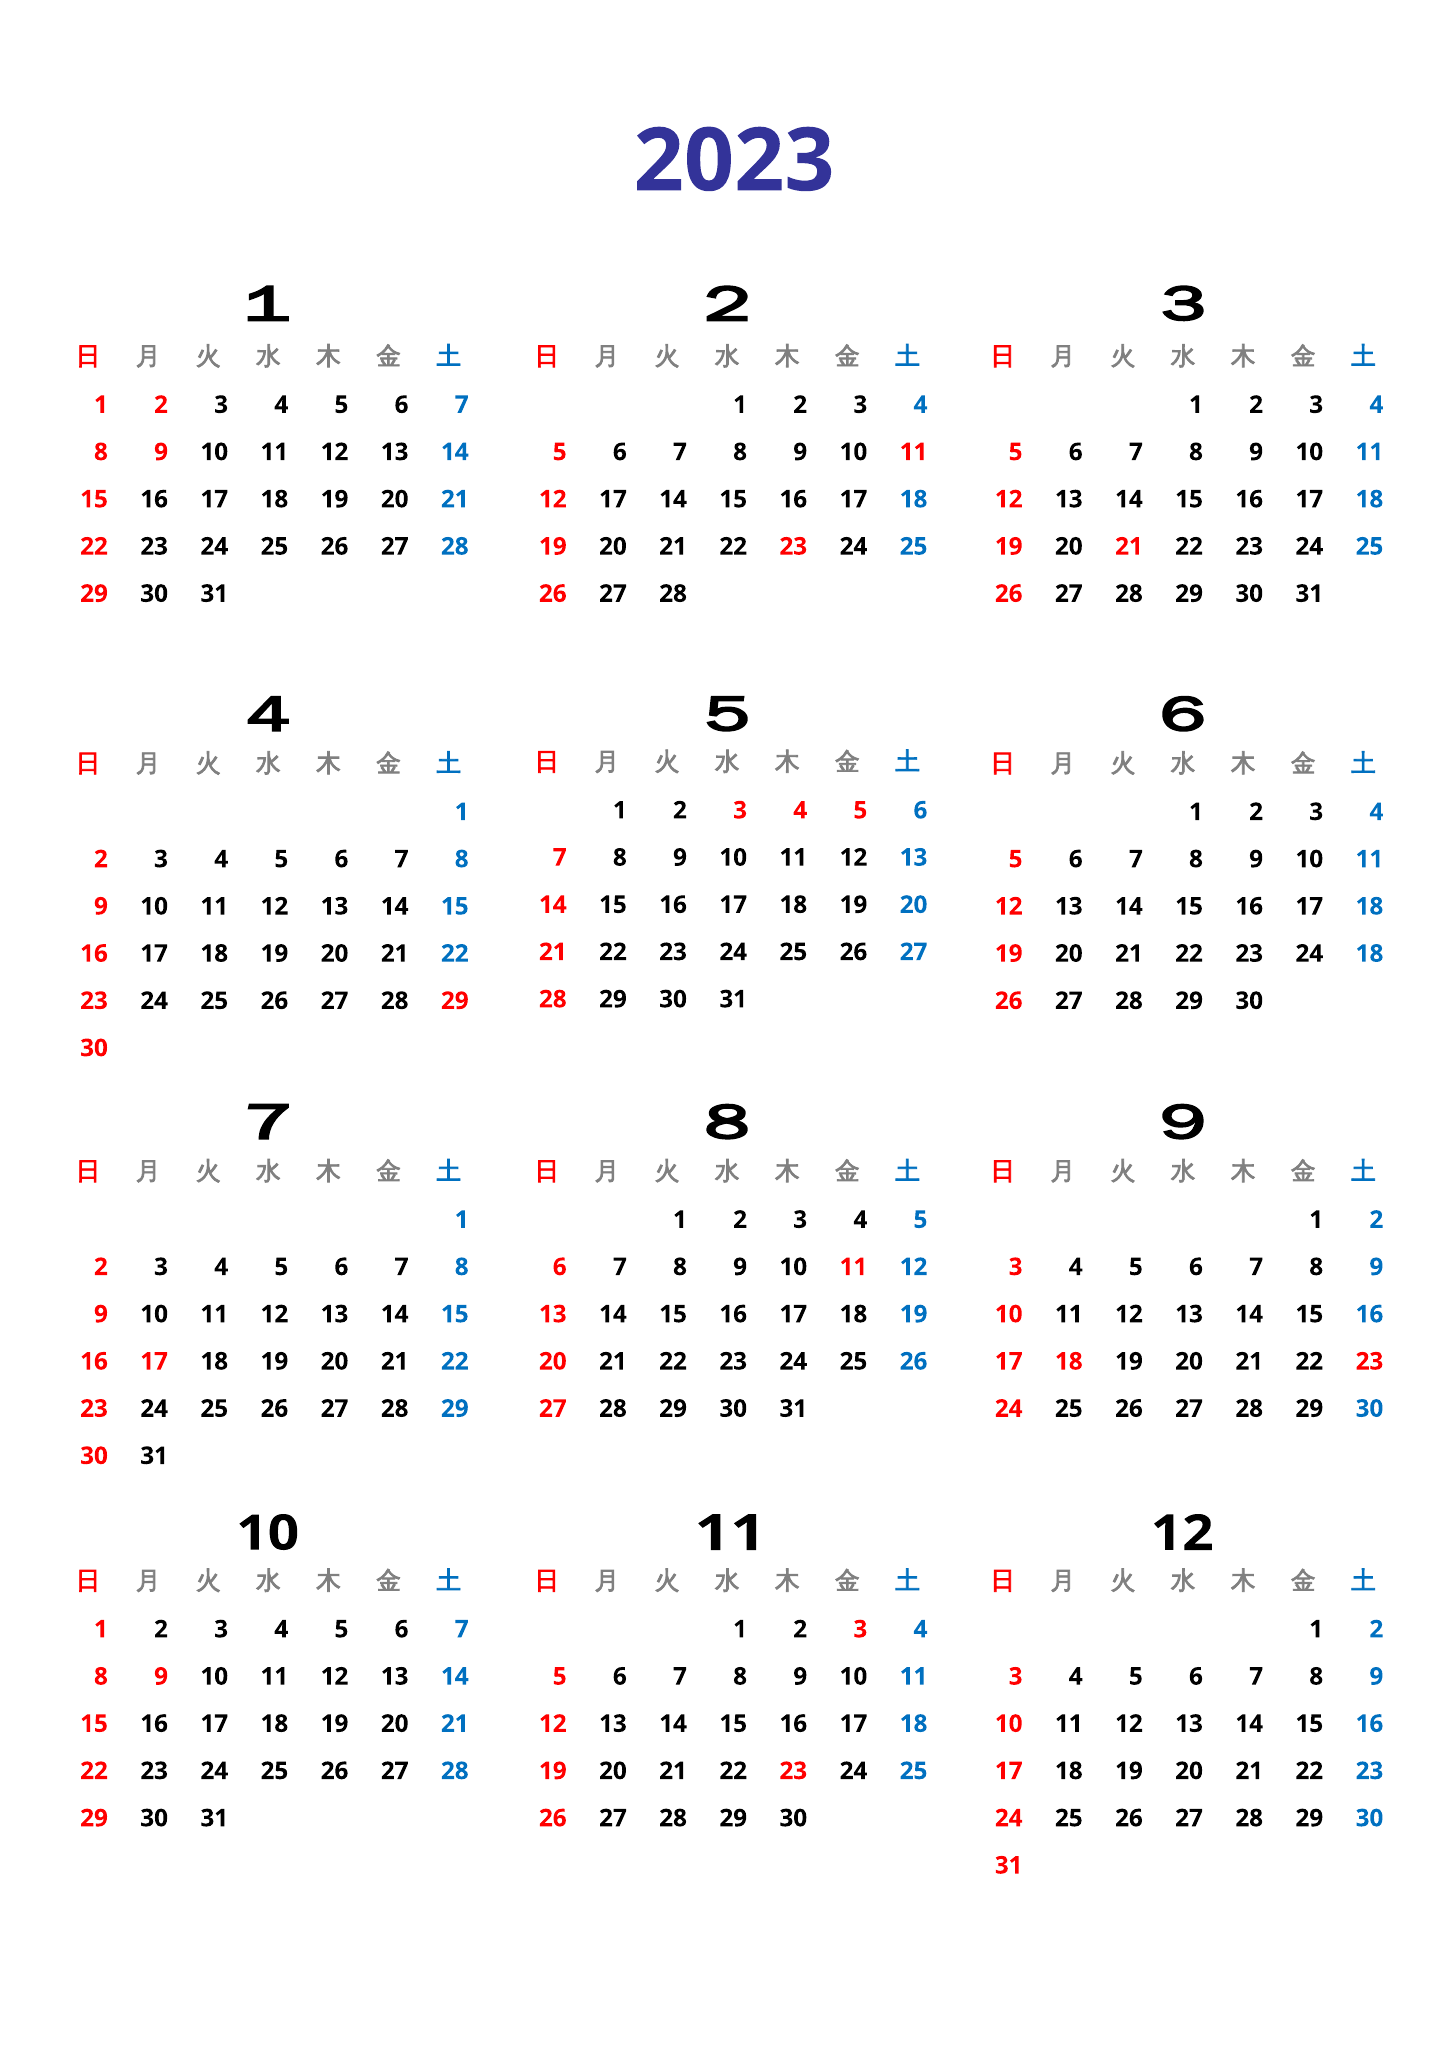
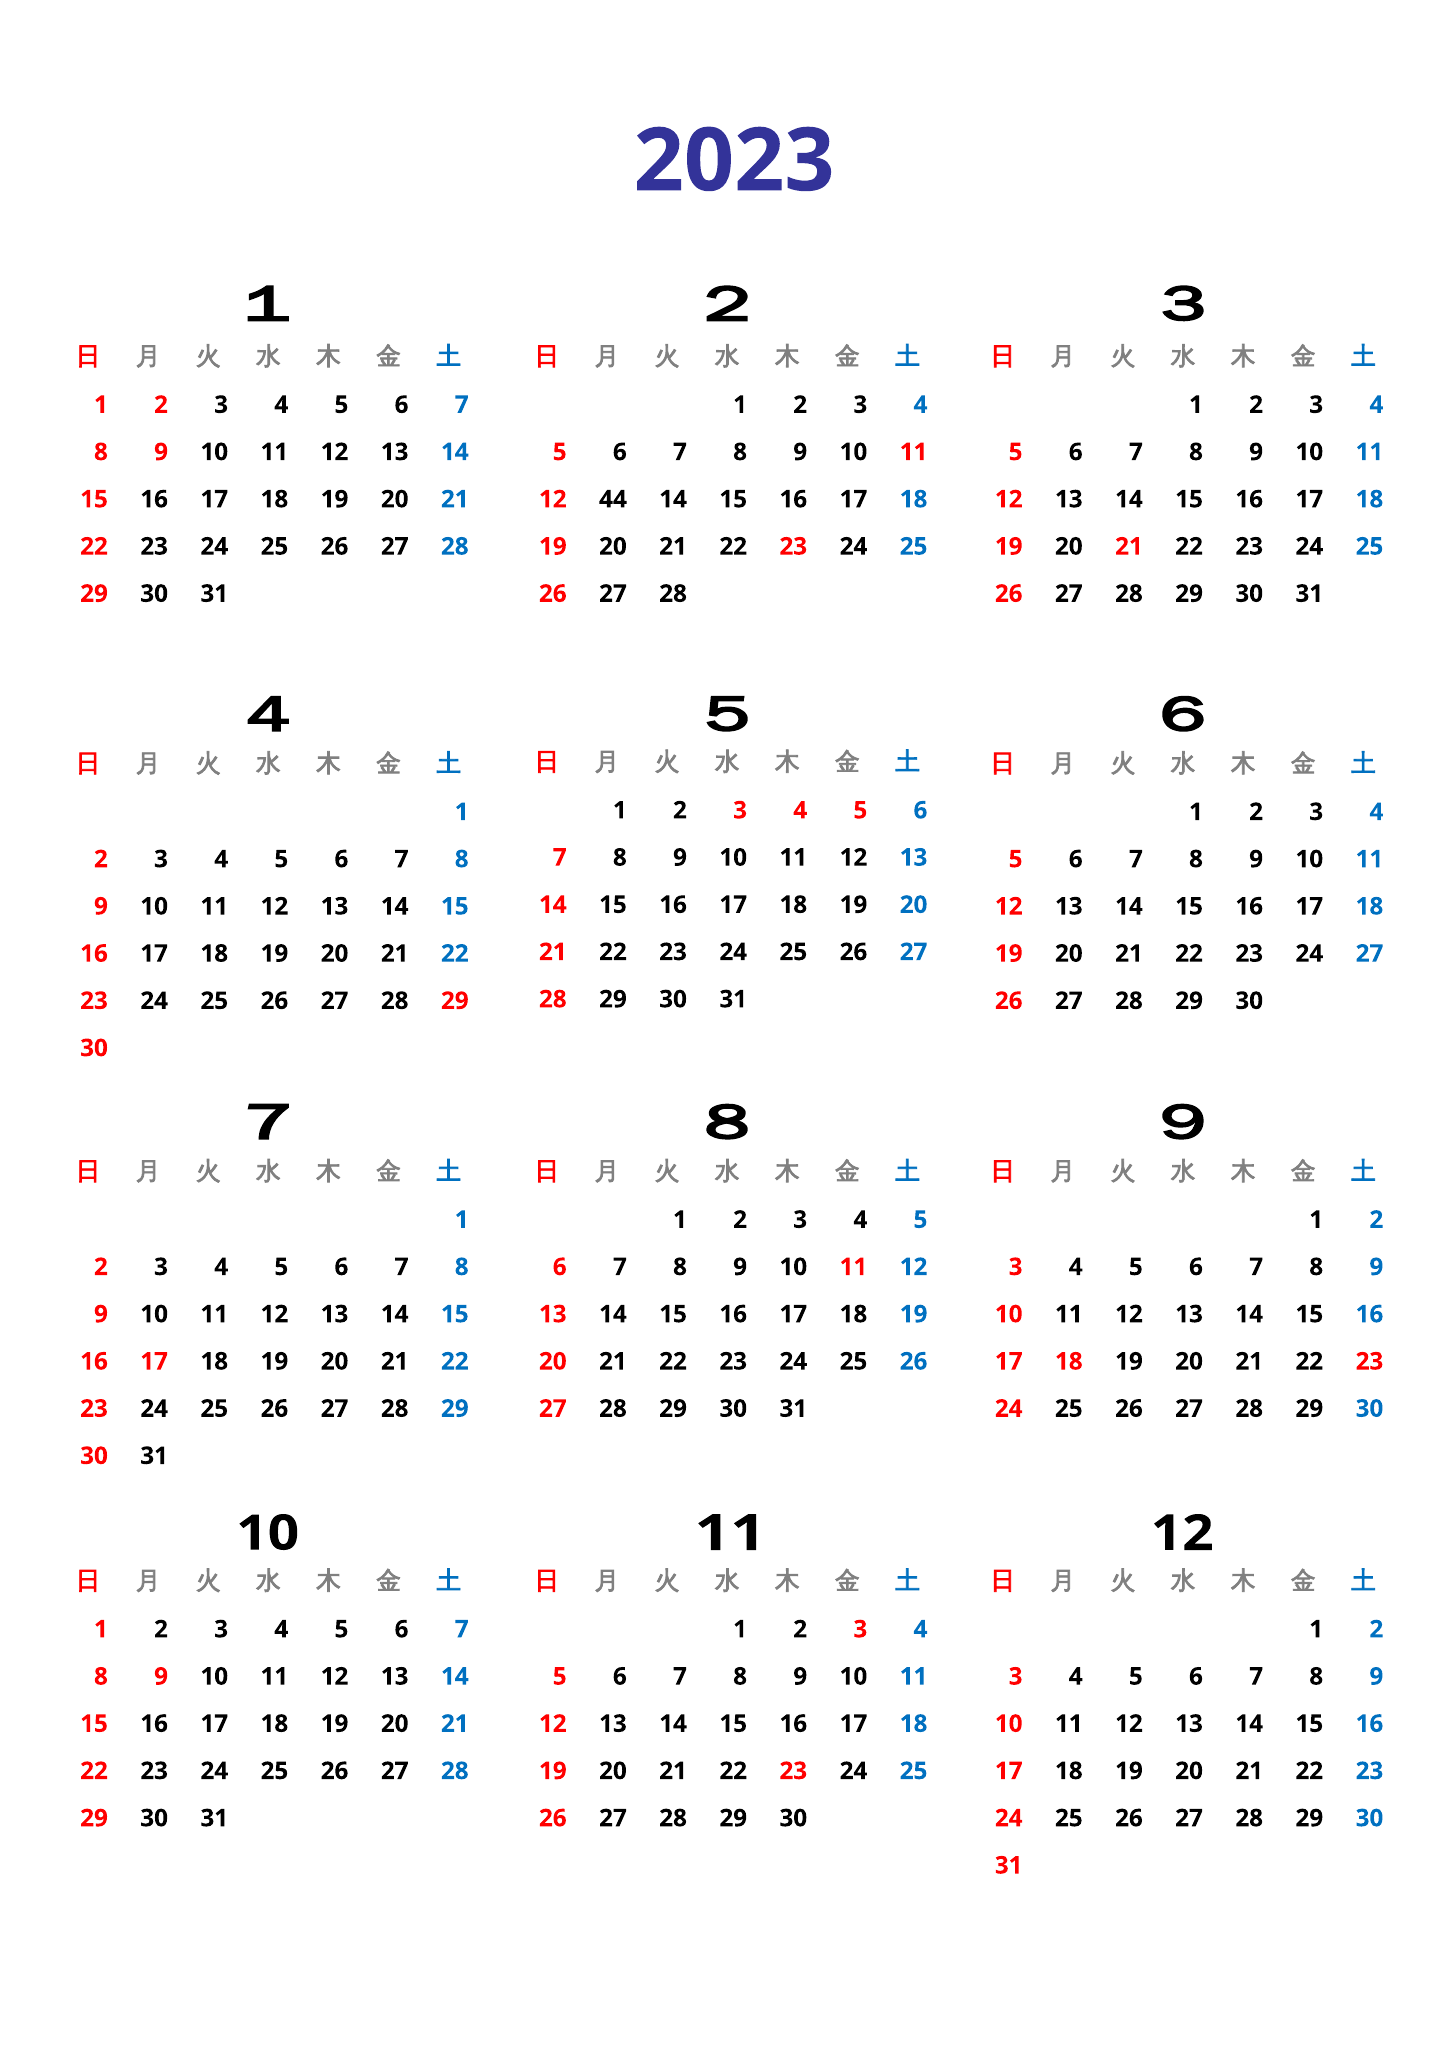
12 17: 17 -> 44 (613, 499)
24 18: 18 -> 27 (1370, 954)
